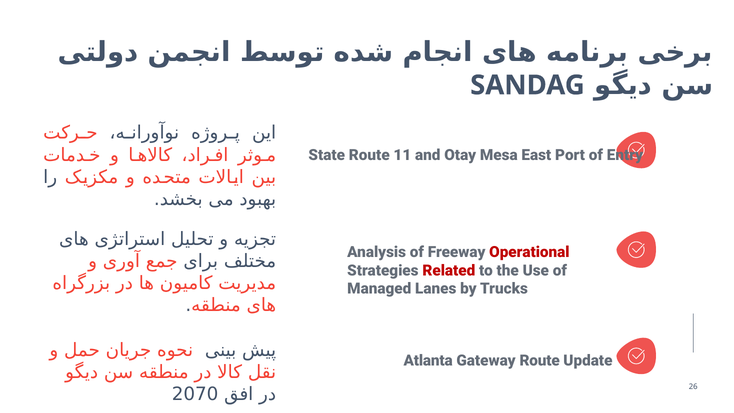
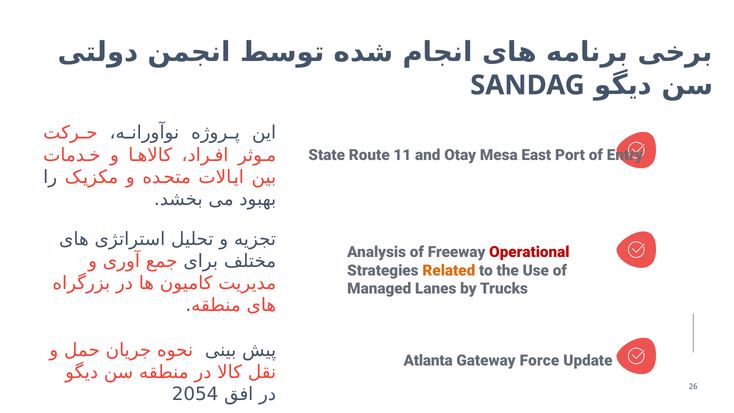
Related colour: red -> orange (449, 271)
Gateway Route: Route -> Force (539, 361)
2070: 2070 -> 2054 (195, 394)
